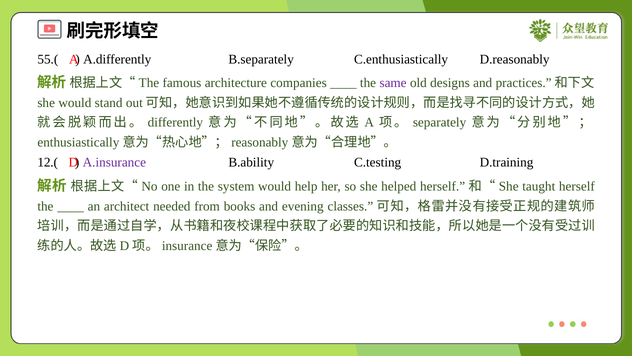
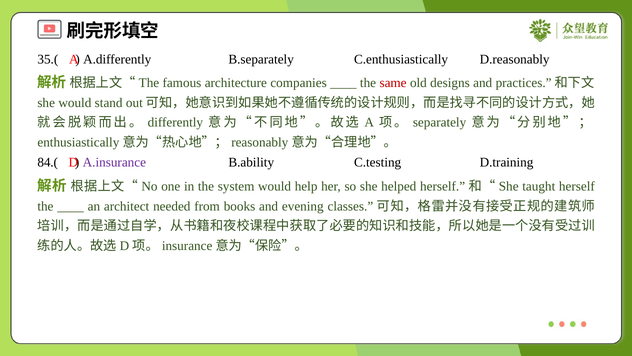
55.(: 55.( -> 35.( (48, 59)
same colour: purple -> red (393, 83)
12.(: 12.( -> 84.( (48, 162)
